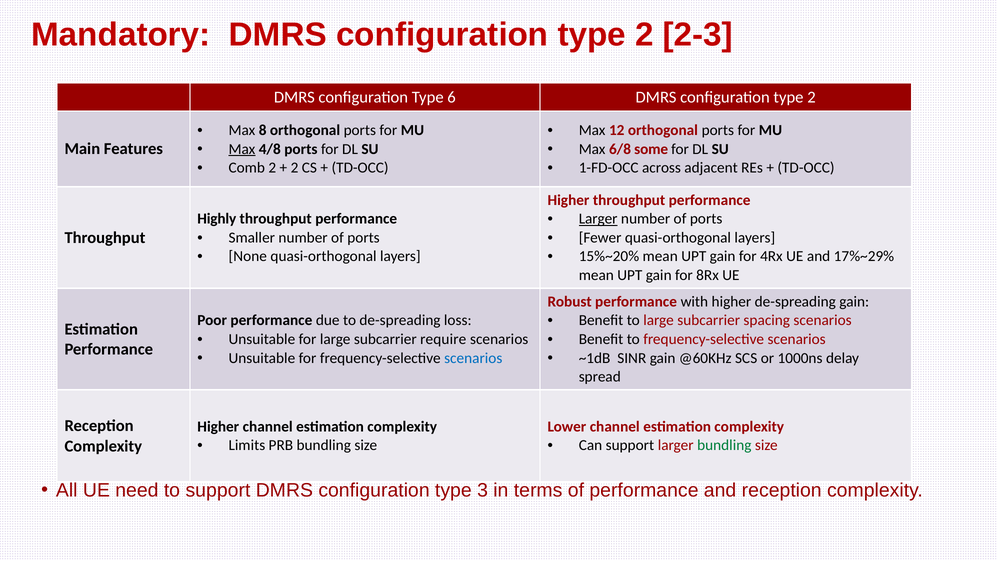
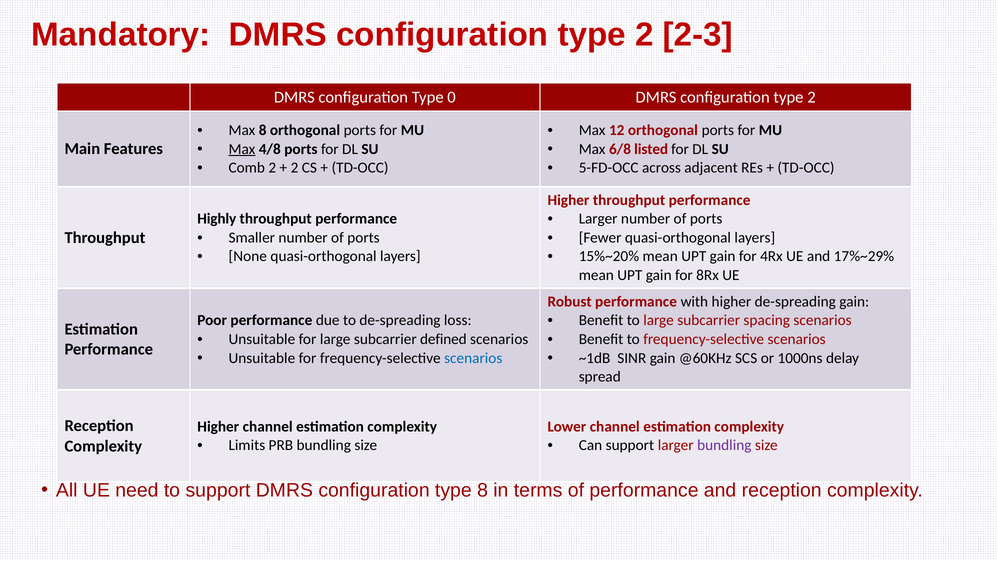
6: 6 -> 0 (452, 97)
some: some -> listed (651, 149)
1-FD-OCC: 1-FD-OCC -> 5-FD-OCC (609, 168)
Larger underline: present -> none (598, 219)
require: require -> defined (443, 339)
bundling colour: green -> purple (724, 446)
type 3: 3 -> 8 (483, 491)
